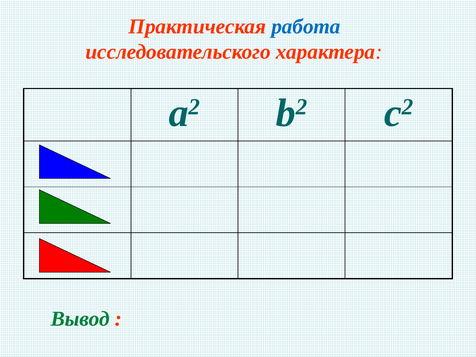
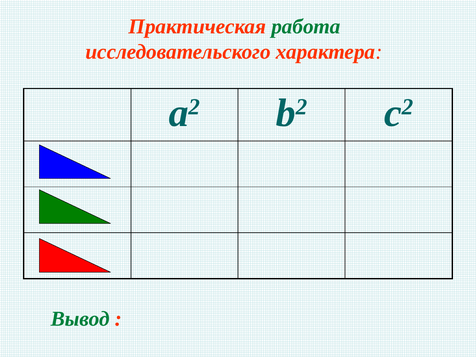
работа colour: blue -> green (306, 26)
